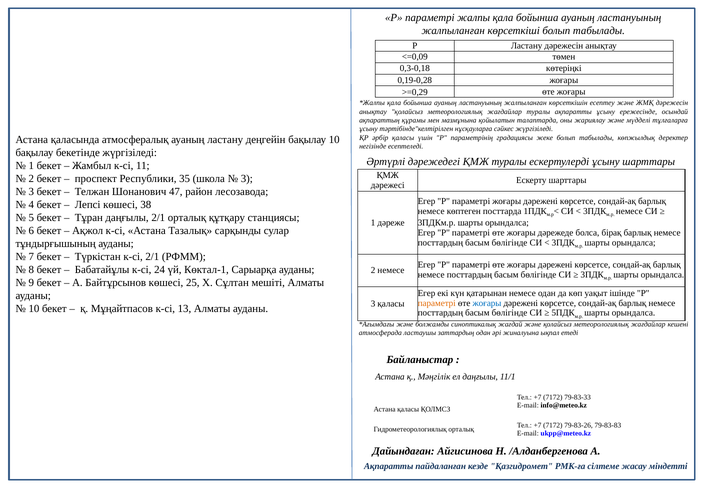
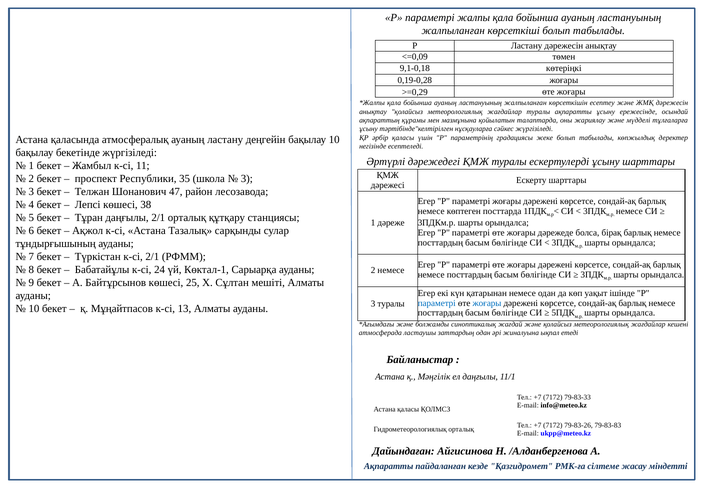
0,3-0,18: 0,3-0,18 -> 9,1-0,18 (415, 68)
параметрі colour: orange -> blue (437, 303)
3 қаласы: қаласы -> туралы (391, 303)
